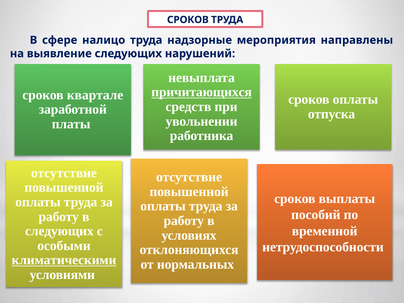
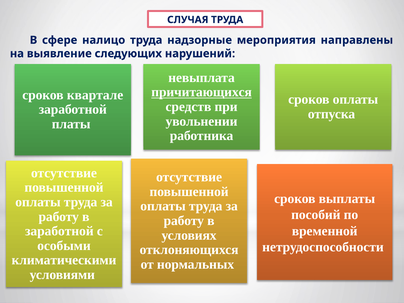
СРОКОВ: СРОКОВ -> СЛУЧАЯ (188, 20)
следующих: следующих -> заработной (59, 231)
климатическими underline: present -> none (64, 260)
